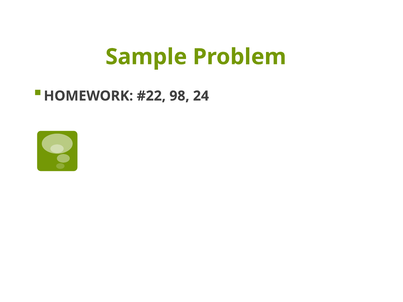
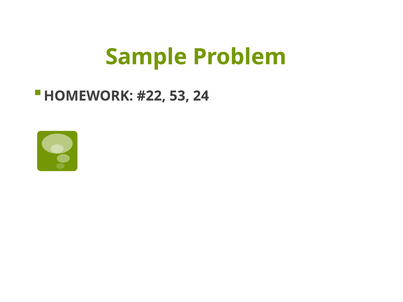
98: 98 -> 53 (179, 96)
